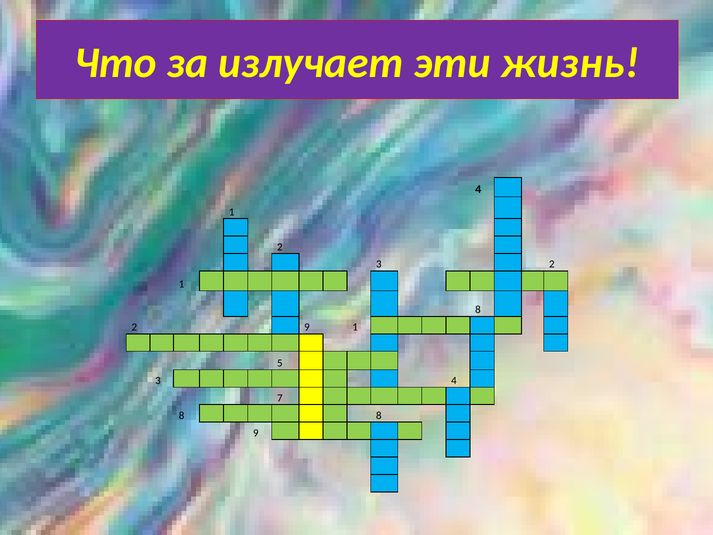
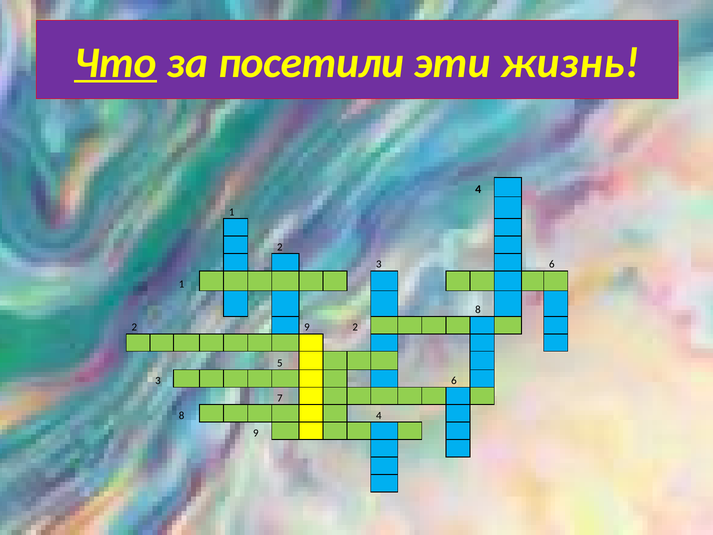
Что underline: none -> present (116, 63)
излучает: излучает -> посетили (311, 63)
2: 2 -> 6 (552, 264)
9 1: 1 -> 2 (355, 327)
4: 4 -> 6 (454, 380)
8 8: 8 -> 4 (379, 415)
